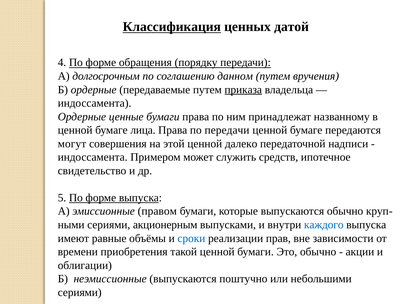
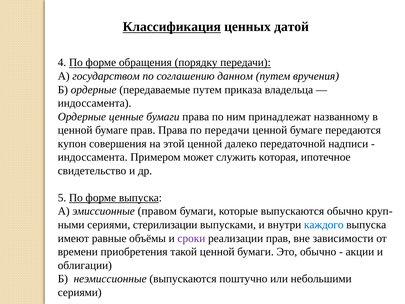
долгосрочным: долгосрочным -> государством (106, 76)
приказа underline: present -> none (243, 90)
бумаге лица: лица -> прав (143, 130)
могут: могут -> купон (72, 144)
средств: средств -> которая (279, 157)
акционерным: акционерным -> стерилизации (165, 225)
сроки colour: blue -> purple (191, 238)
